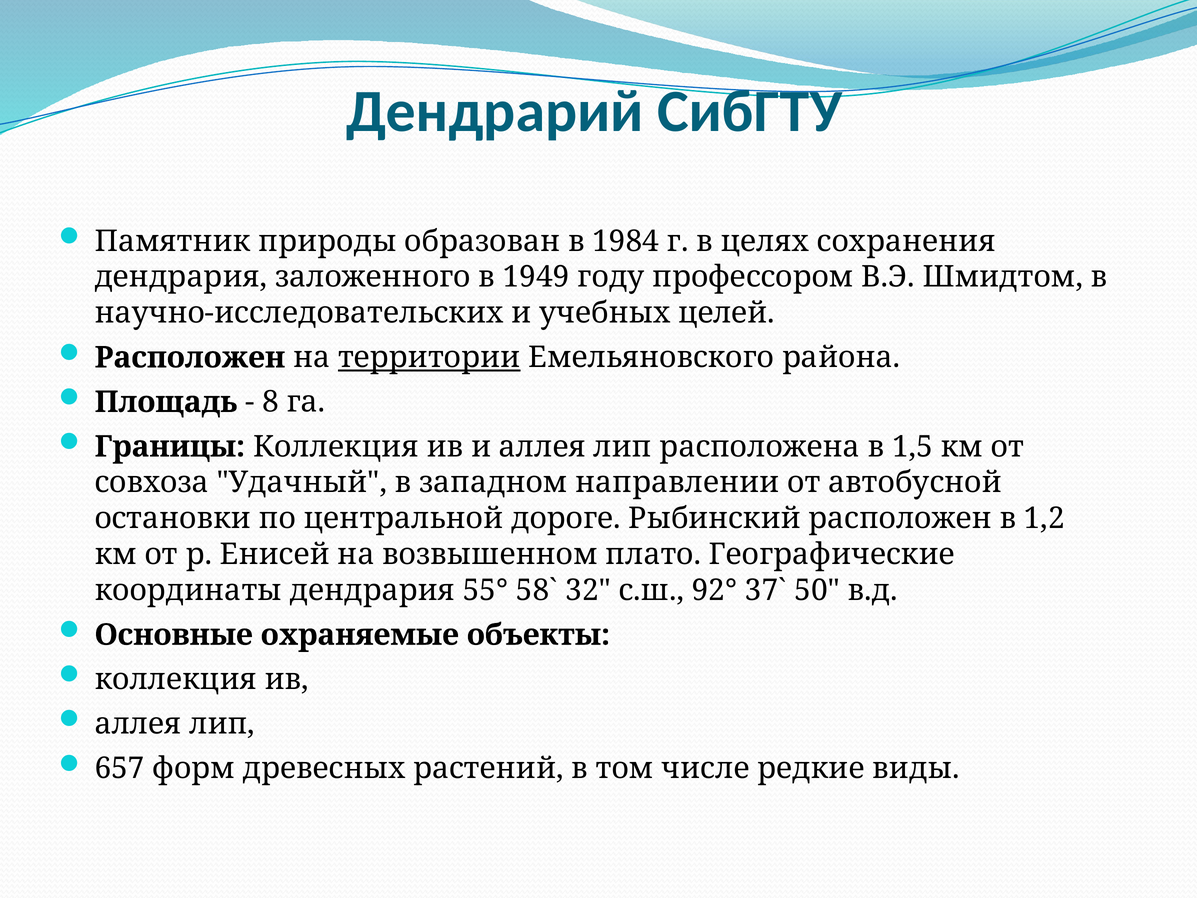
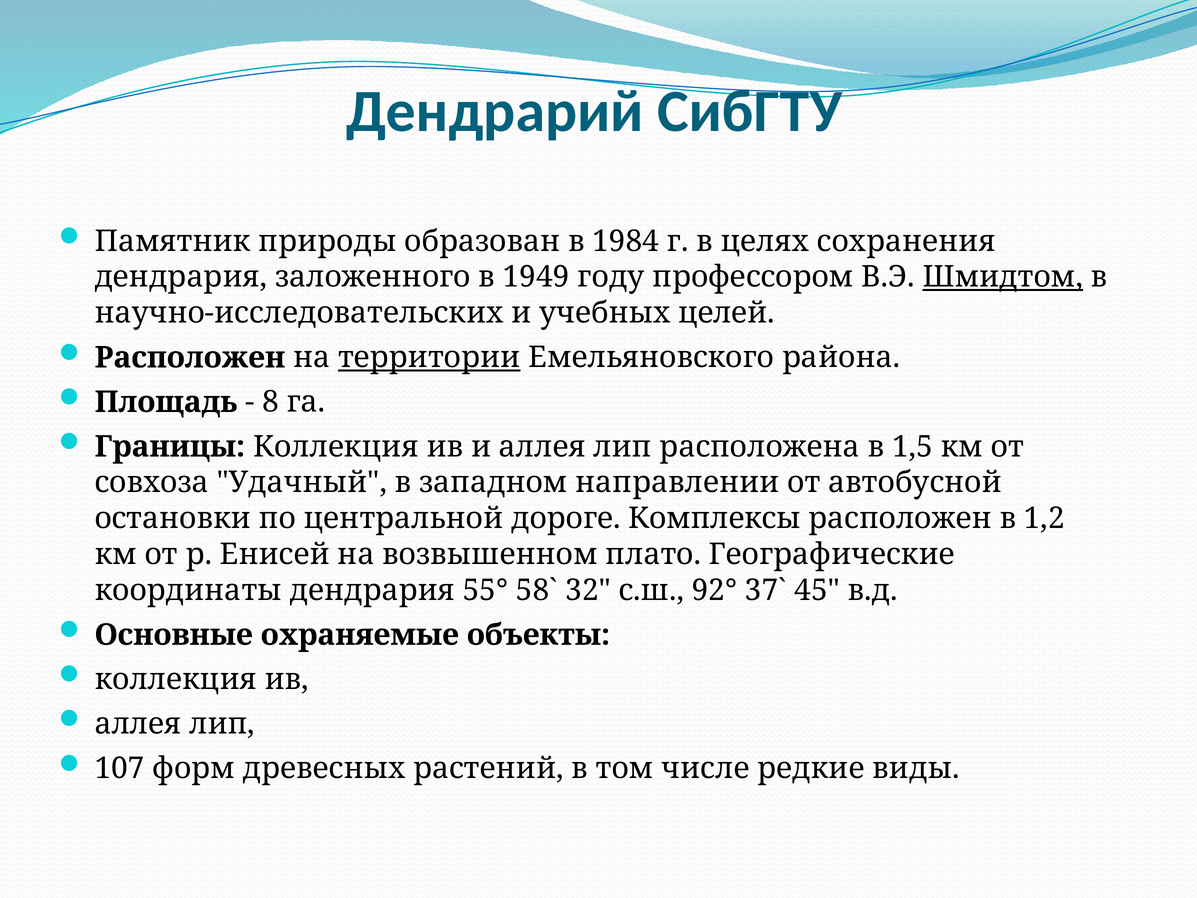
Шмидтом underline: none -> present (1003, 277)
Рыбинский: Рыбинский -> Комплексы (715, 518)
50: 50 -> 45 (817, 590)
657: 657 -> 107 (120, 768)
